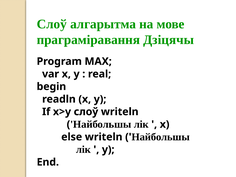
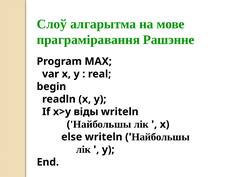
Дзіцячы: Дзіцячы -> Рашэнне (169, 40)
x>y слоў: слоў -> віды (86, 112)
